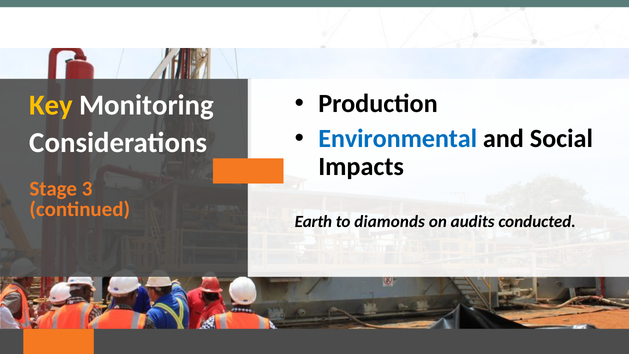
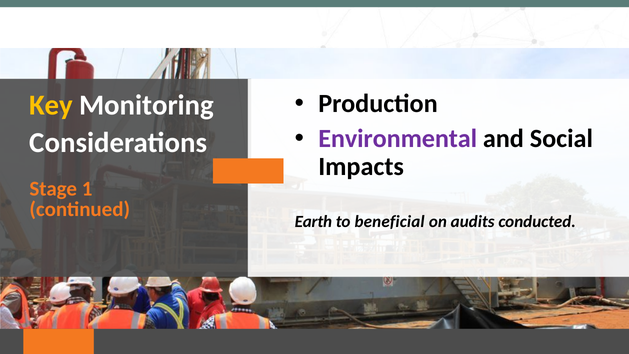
Environmental colour: blue -> purple (398, 138)
3: 3 -> 1 (87, 189)
diamonds: diamonds -> beneficial (390, 222)
